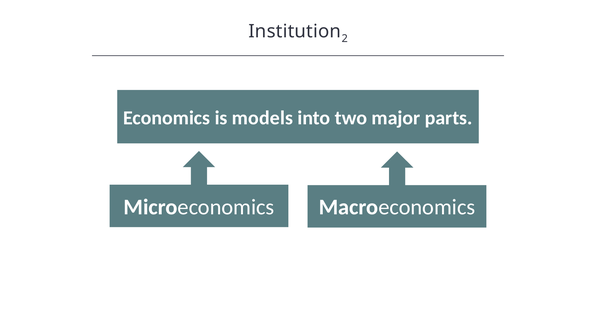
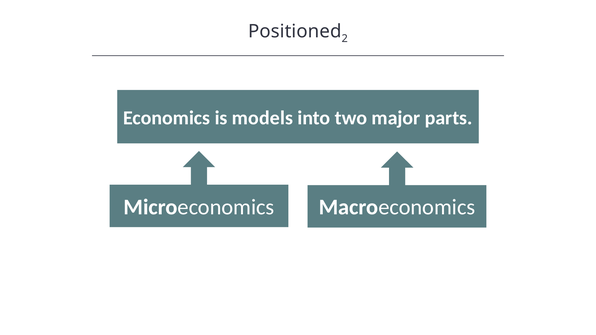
Institution: Institution -> Positioned (295, 31)
